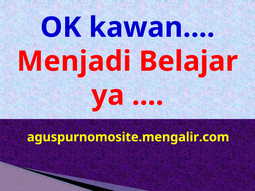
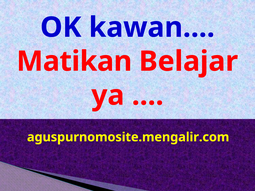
Menjadi: Menjadi -> Matikan (74, 61)
